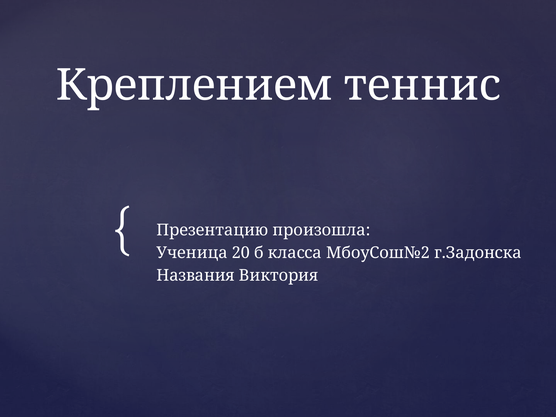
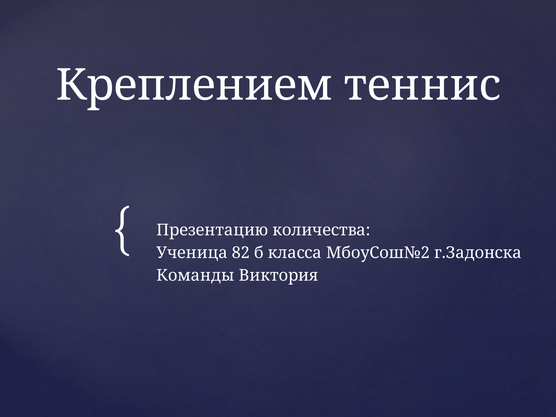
произошла: произошла -> количества (322, 230)
20: 20 -> 82 (241, 253)
Названия: Названия -> Команды (196, 276)
